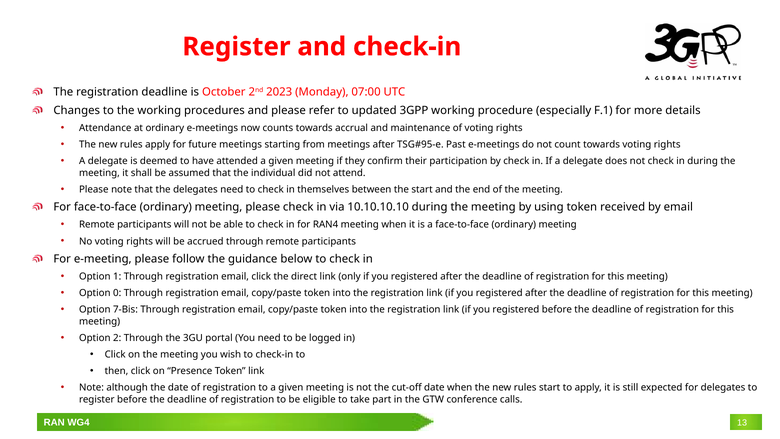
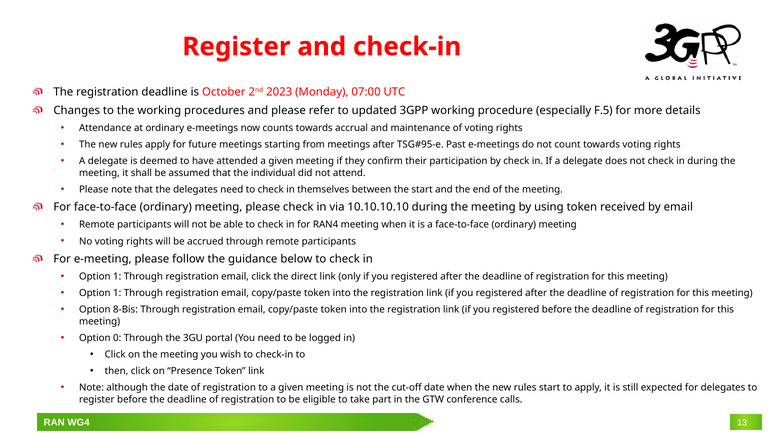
F.1: F.1 -> F.5 (603, 111)
0: 0 -> 1 (117, 293)
7-Bis: 7-Bis -> 8-Bis (125, 309)
2: 2 -> 0 (117, 338)
